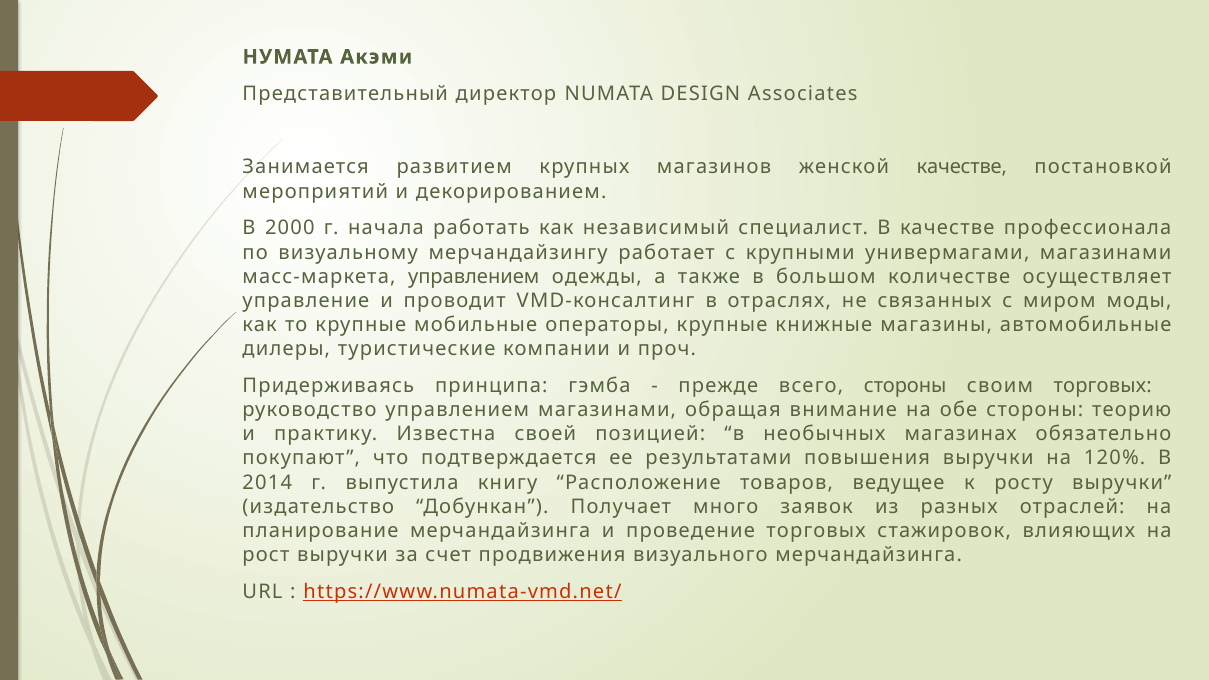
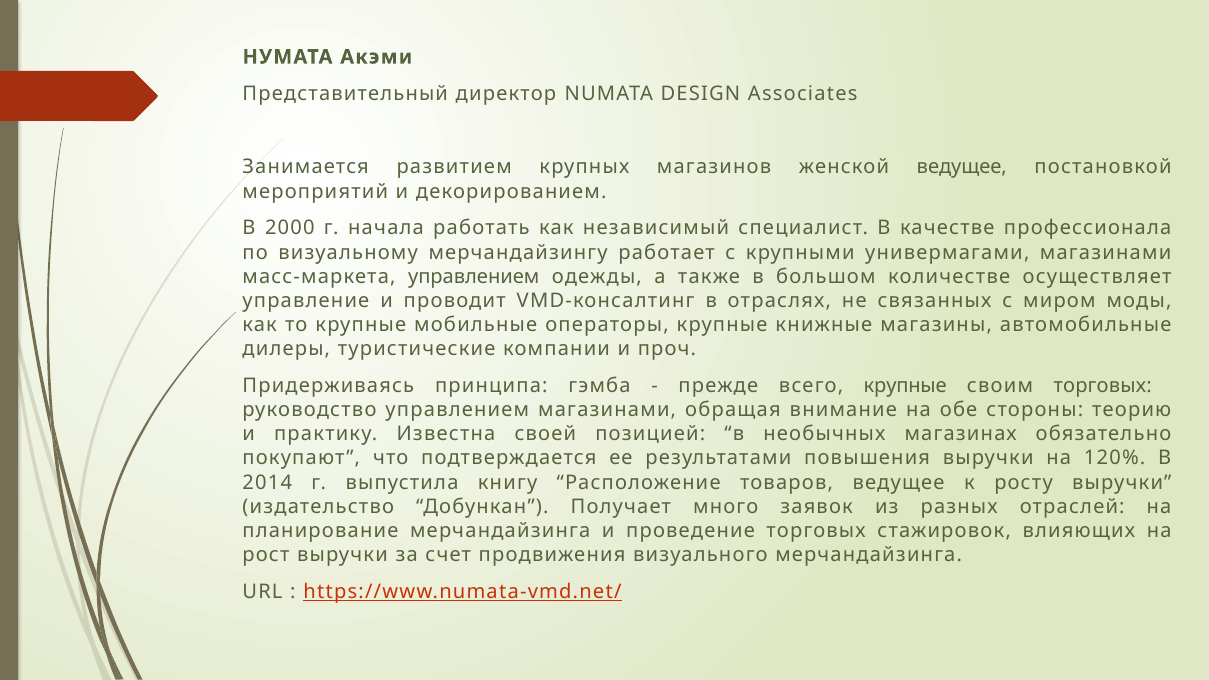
женской качестве: качестве -> ведущее (962, 167)
всего стороны: стороны -> крупные (905, 386)
